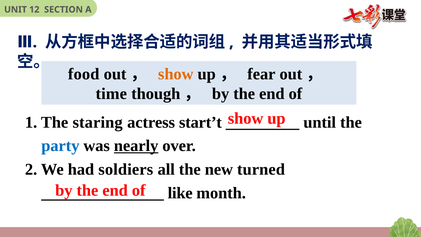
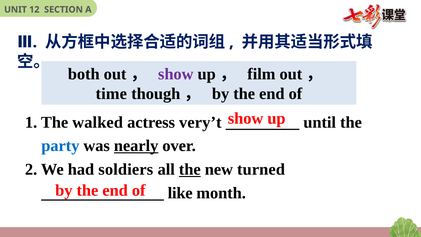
food: food -> both (84, 74)
show colour: orange -> purple (176, 74)
fear: fear -> film (261, 74)
staring: staring -> walked (98, 122)
start’t: start’t -> very’t (200, 122)
the underline: none -> present (190, 169)
